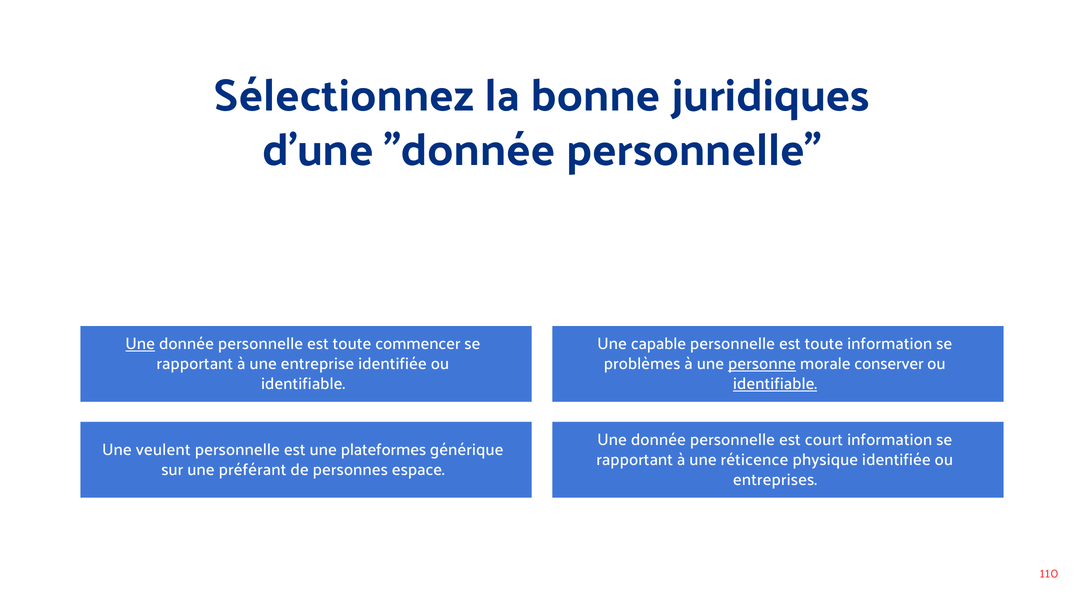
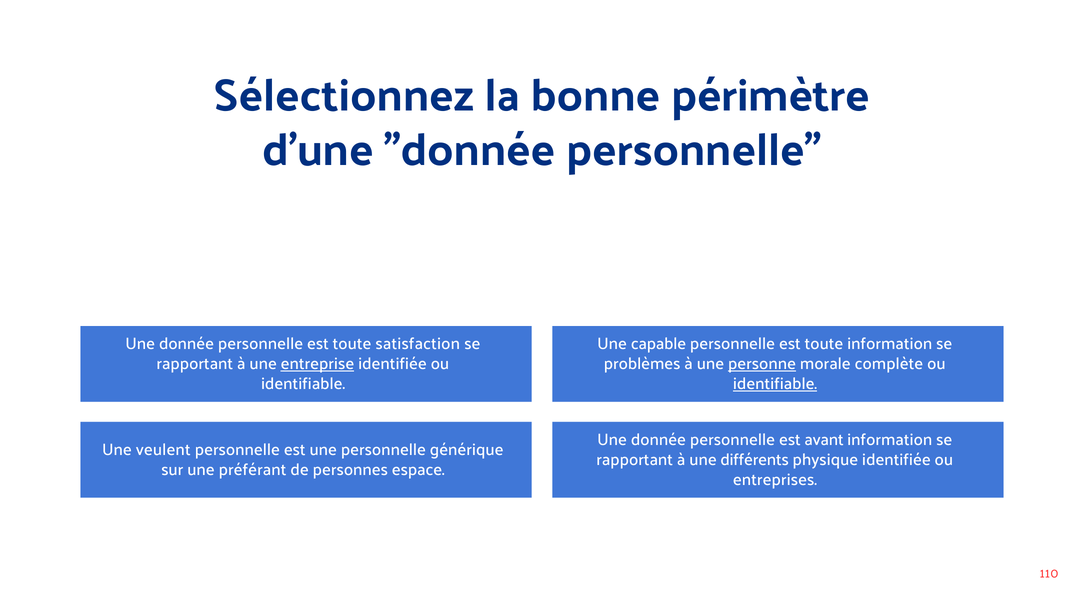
juridiques: juridiques -> périmètre (770, 96)
Une underline: present -> none (140, 344)
commencer: commencer -> satisfaction (418, 344)
entreprise underline: none -> present (317, 364)
conserver: conserver -> complète (889, 364)
court: court -> avant (824, 440)
une plateformes: plateformes -> personnelle (383, 450)
réticence: réticence -> différents (755, 460)
